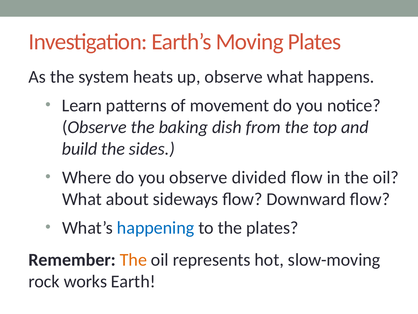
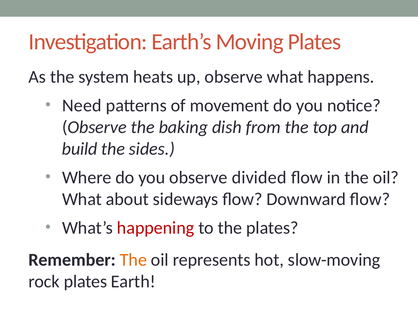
Learn: Learn -> Need (82, 105)
happening colour: blue -> red (156, 227)
rock works: works -> plates (85, 281)
